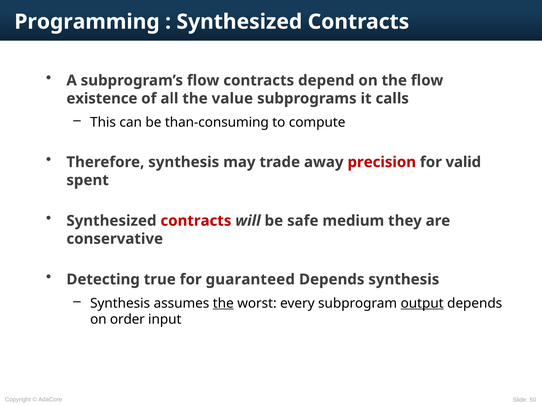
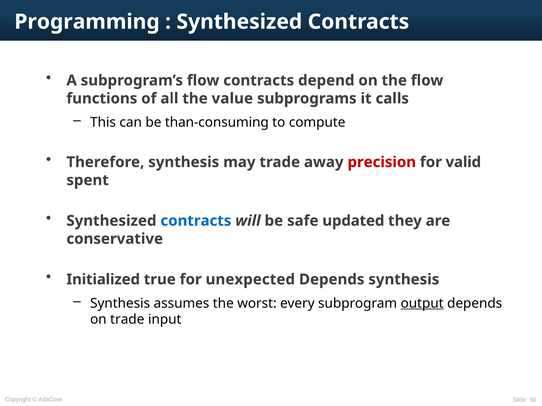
existence: existence -> functions (102, 99)
contracts colour: red -> blue (196, 221)
medium: medium -> updated (353, 221)
Detecting: Detecting -> Initialized (103, 280)
guaranteed: guaranteed -> unexpected (250, 280)
the underline: present -> none (223, 304)
on order: order -> trade (127, 320)
